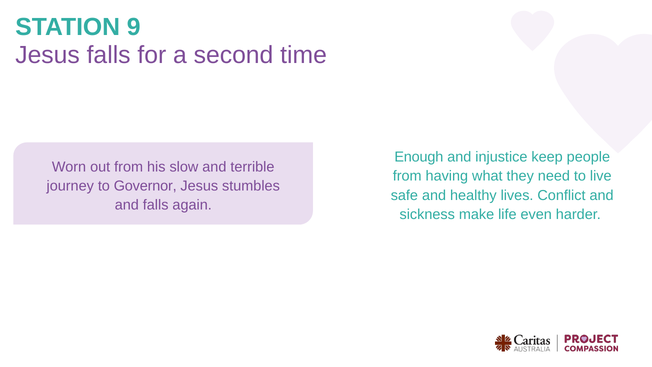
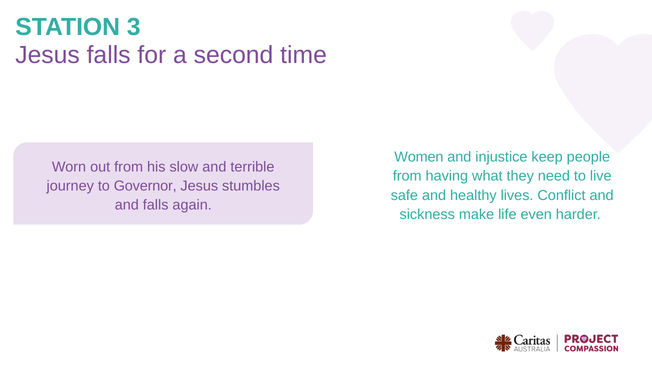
9: 9 -> 3 (134, 27)
Enough: Enough -> Women (419, 157)
